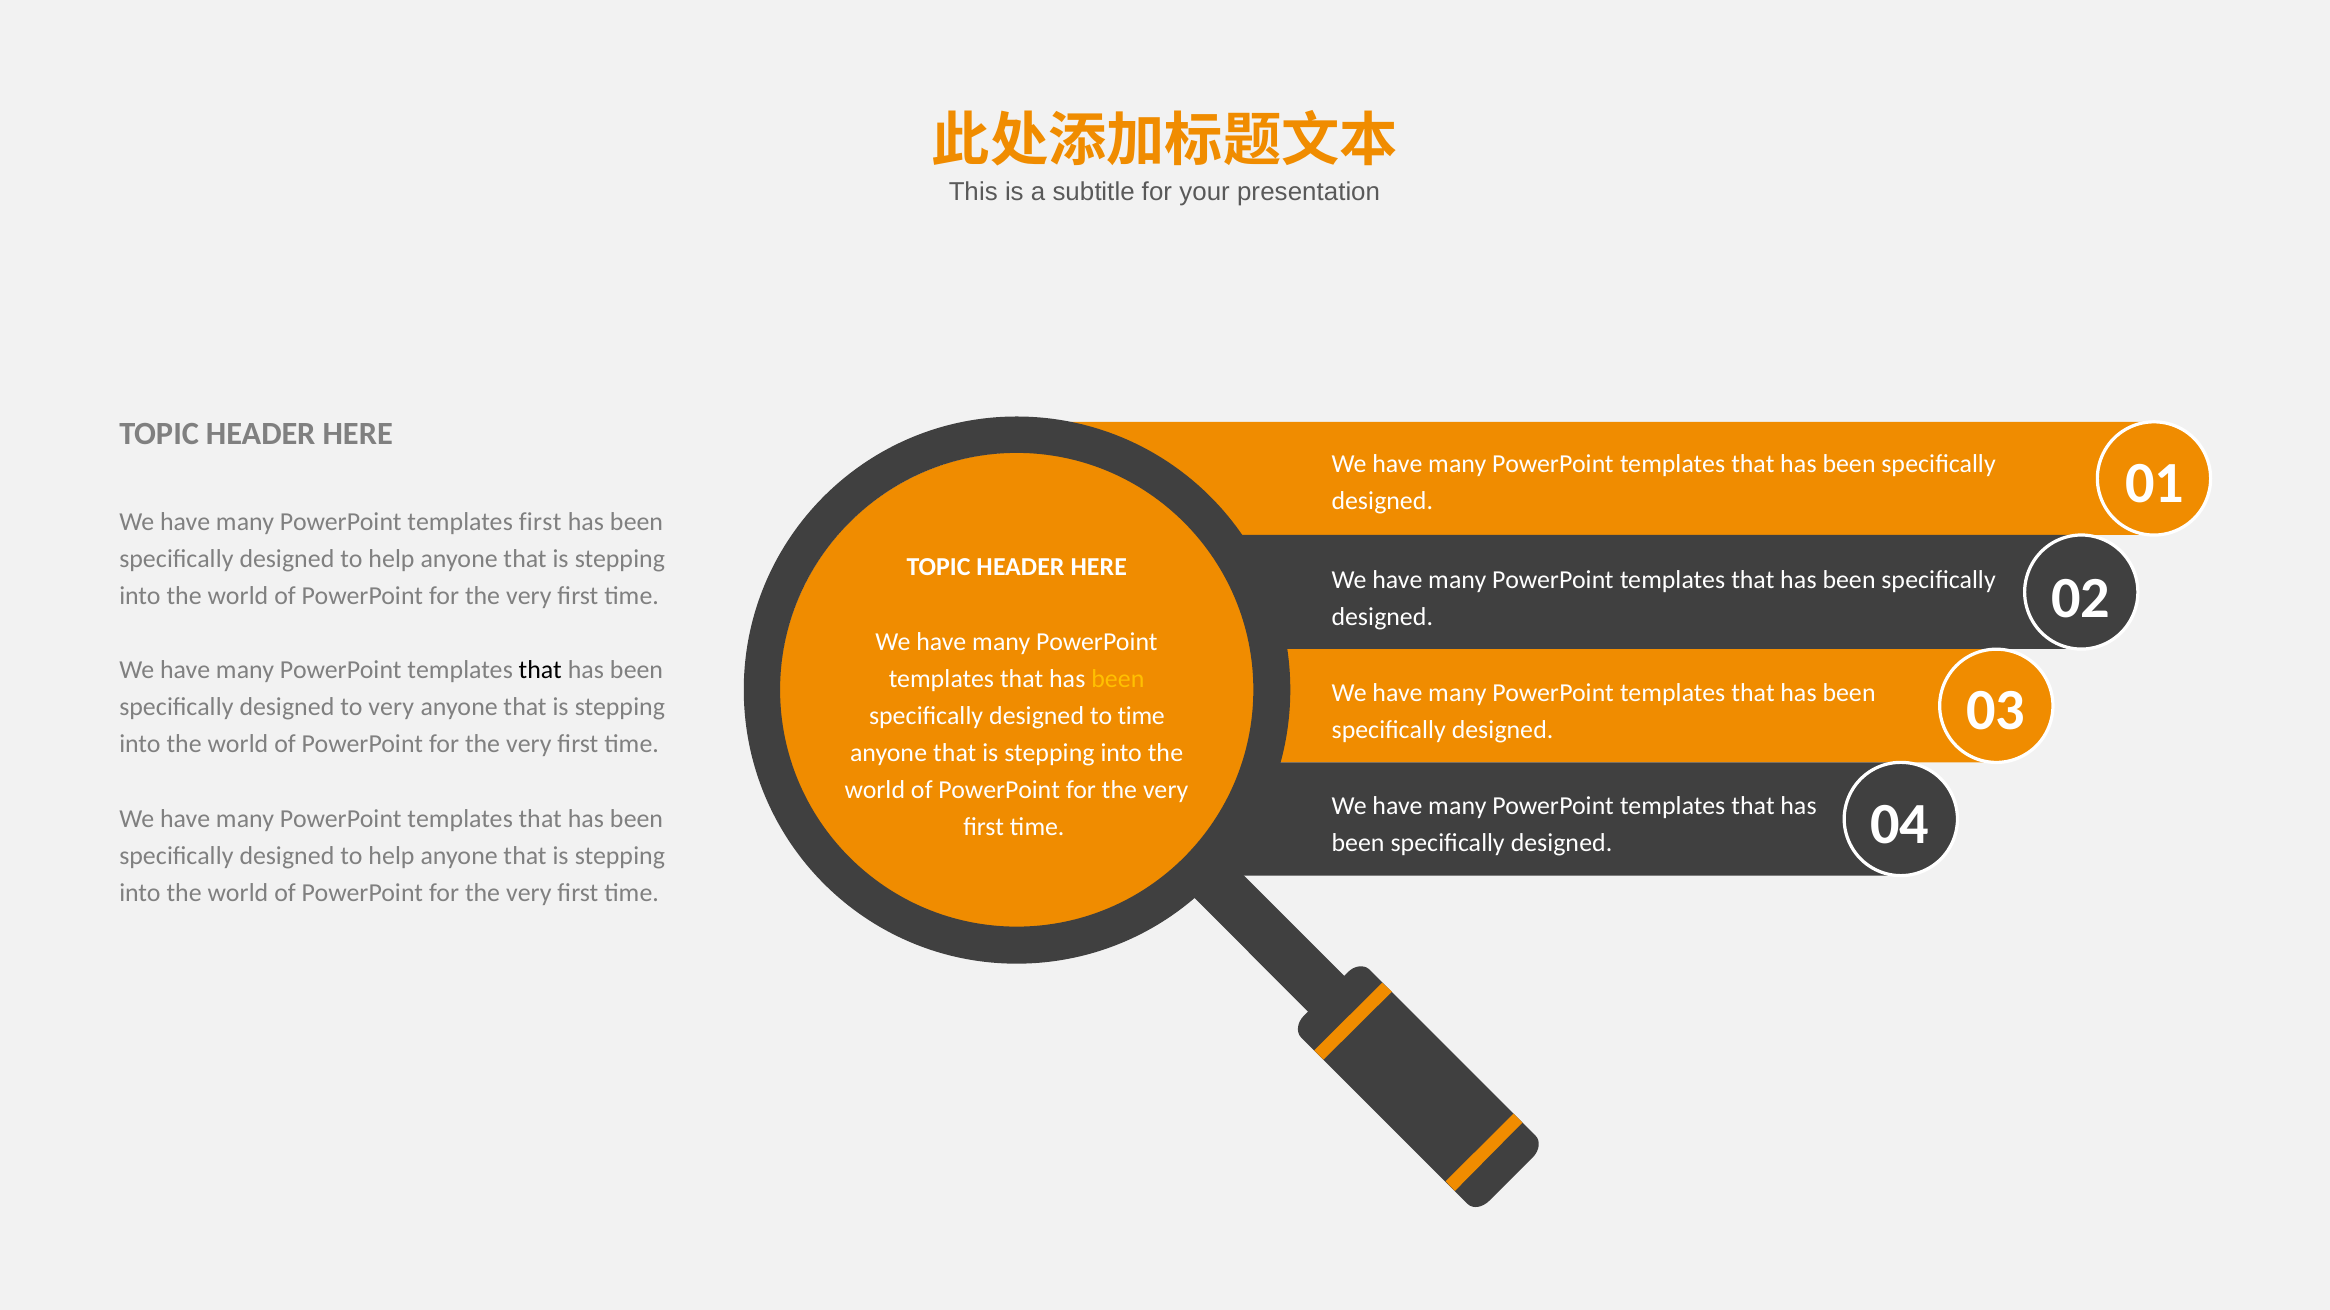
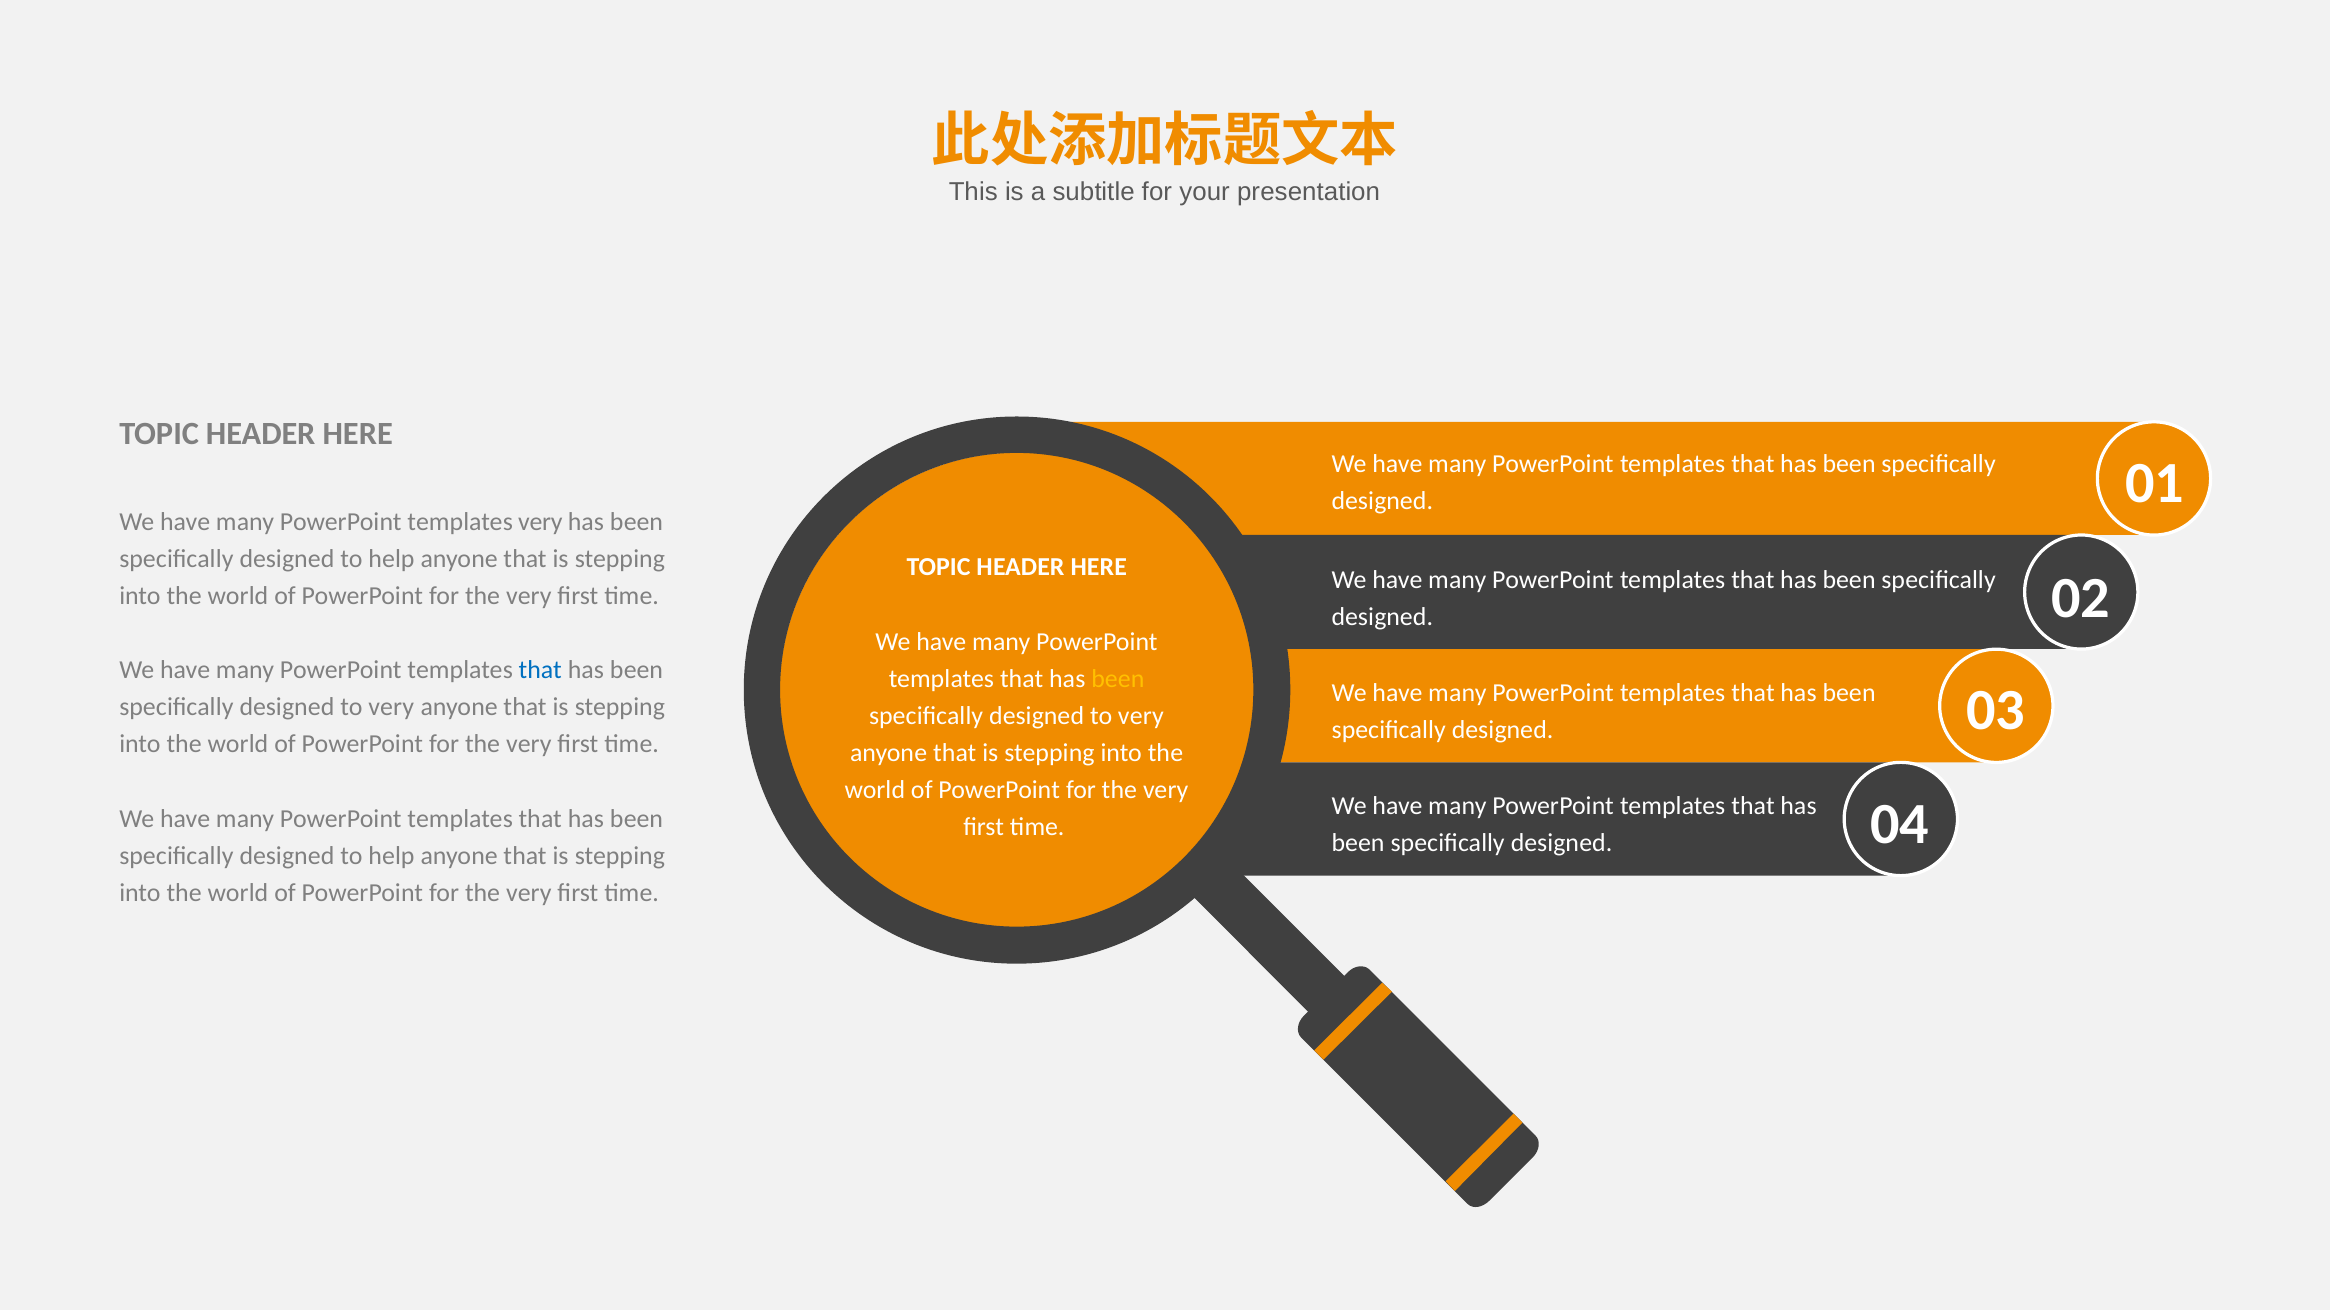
templates first: first -> very (540, 522)
that colour: black -> blue (540, 670)
time: time -> very (1141, 716)
